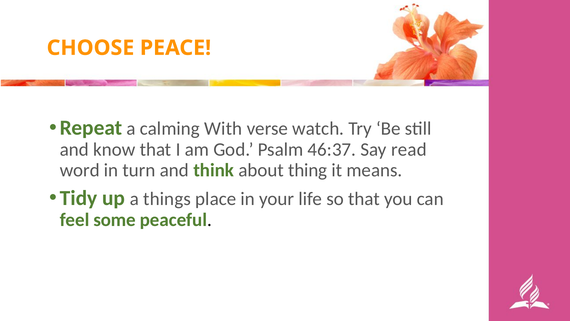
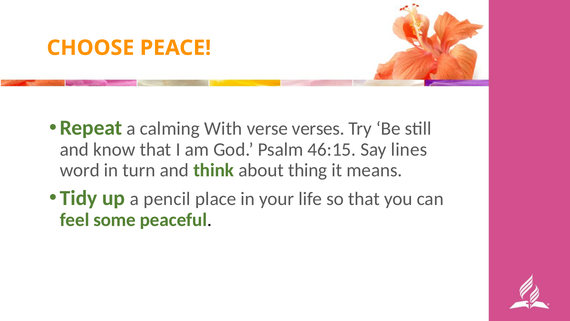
watch: watch -> verses (318, 128)
46:37: 46:37 -> 46:15 (332, 150)
read: read -> lines (409, 150)
things: things -> pencil (167, 199)
